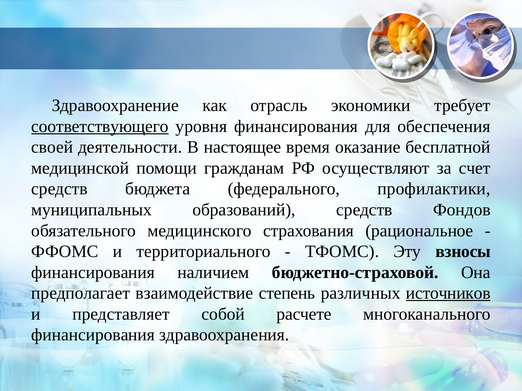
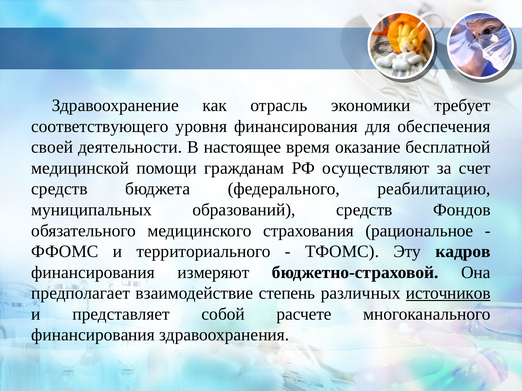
соответствующего underline: present -> none (100, 127)
профилактики: профилактики -> реабилитацию (434, 189)
взносы: взносы -> кадров (463, 252)
наличием: наличием -> измеряют (214, 273)
